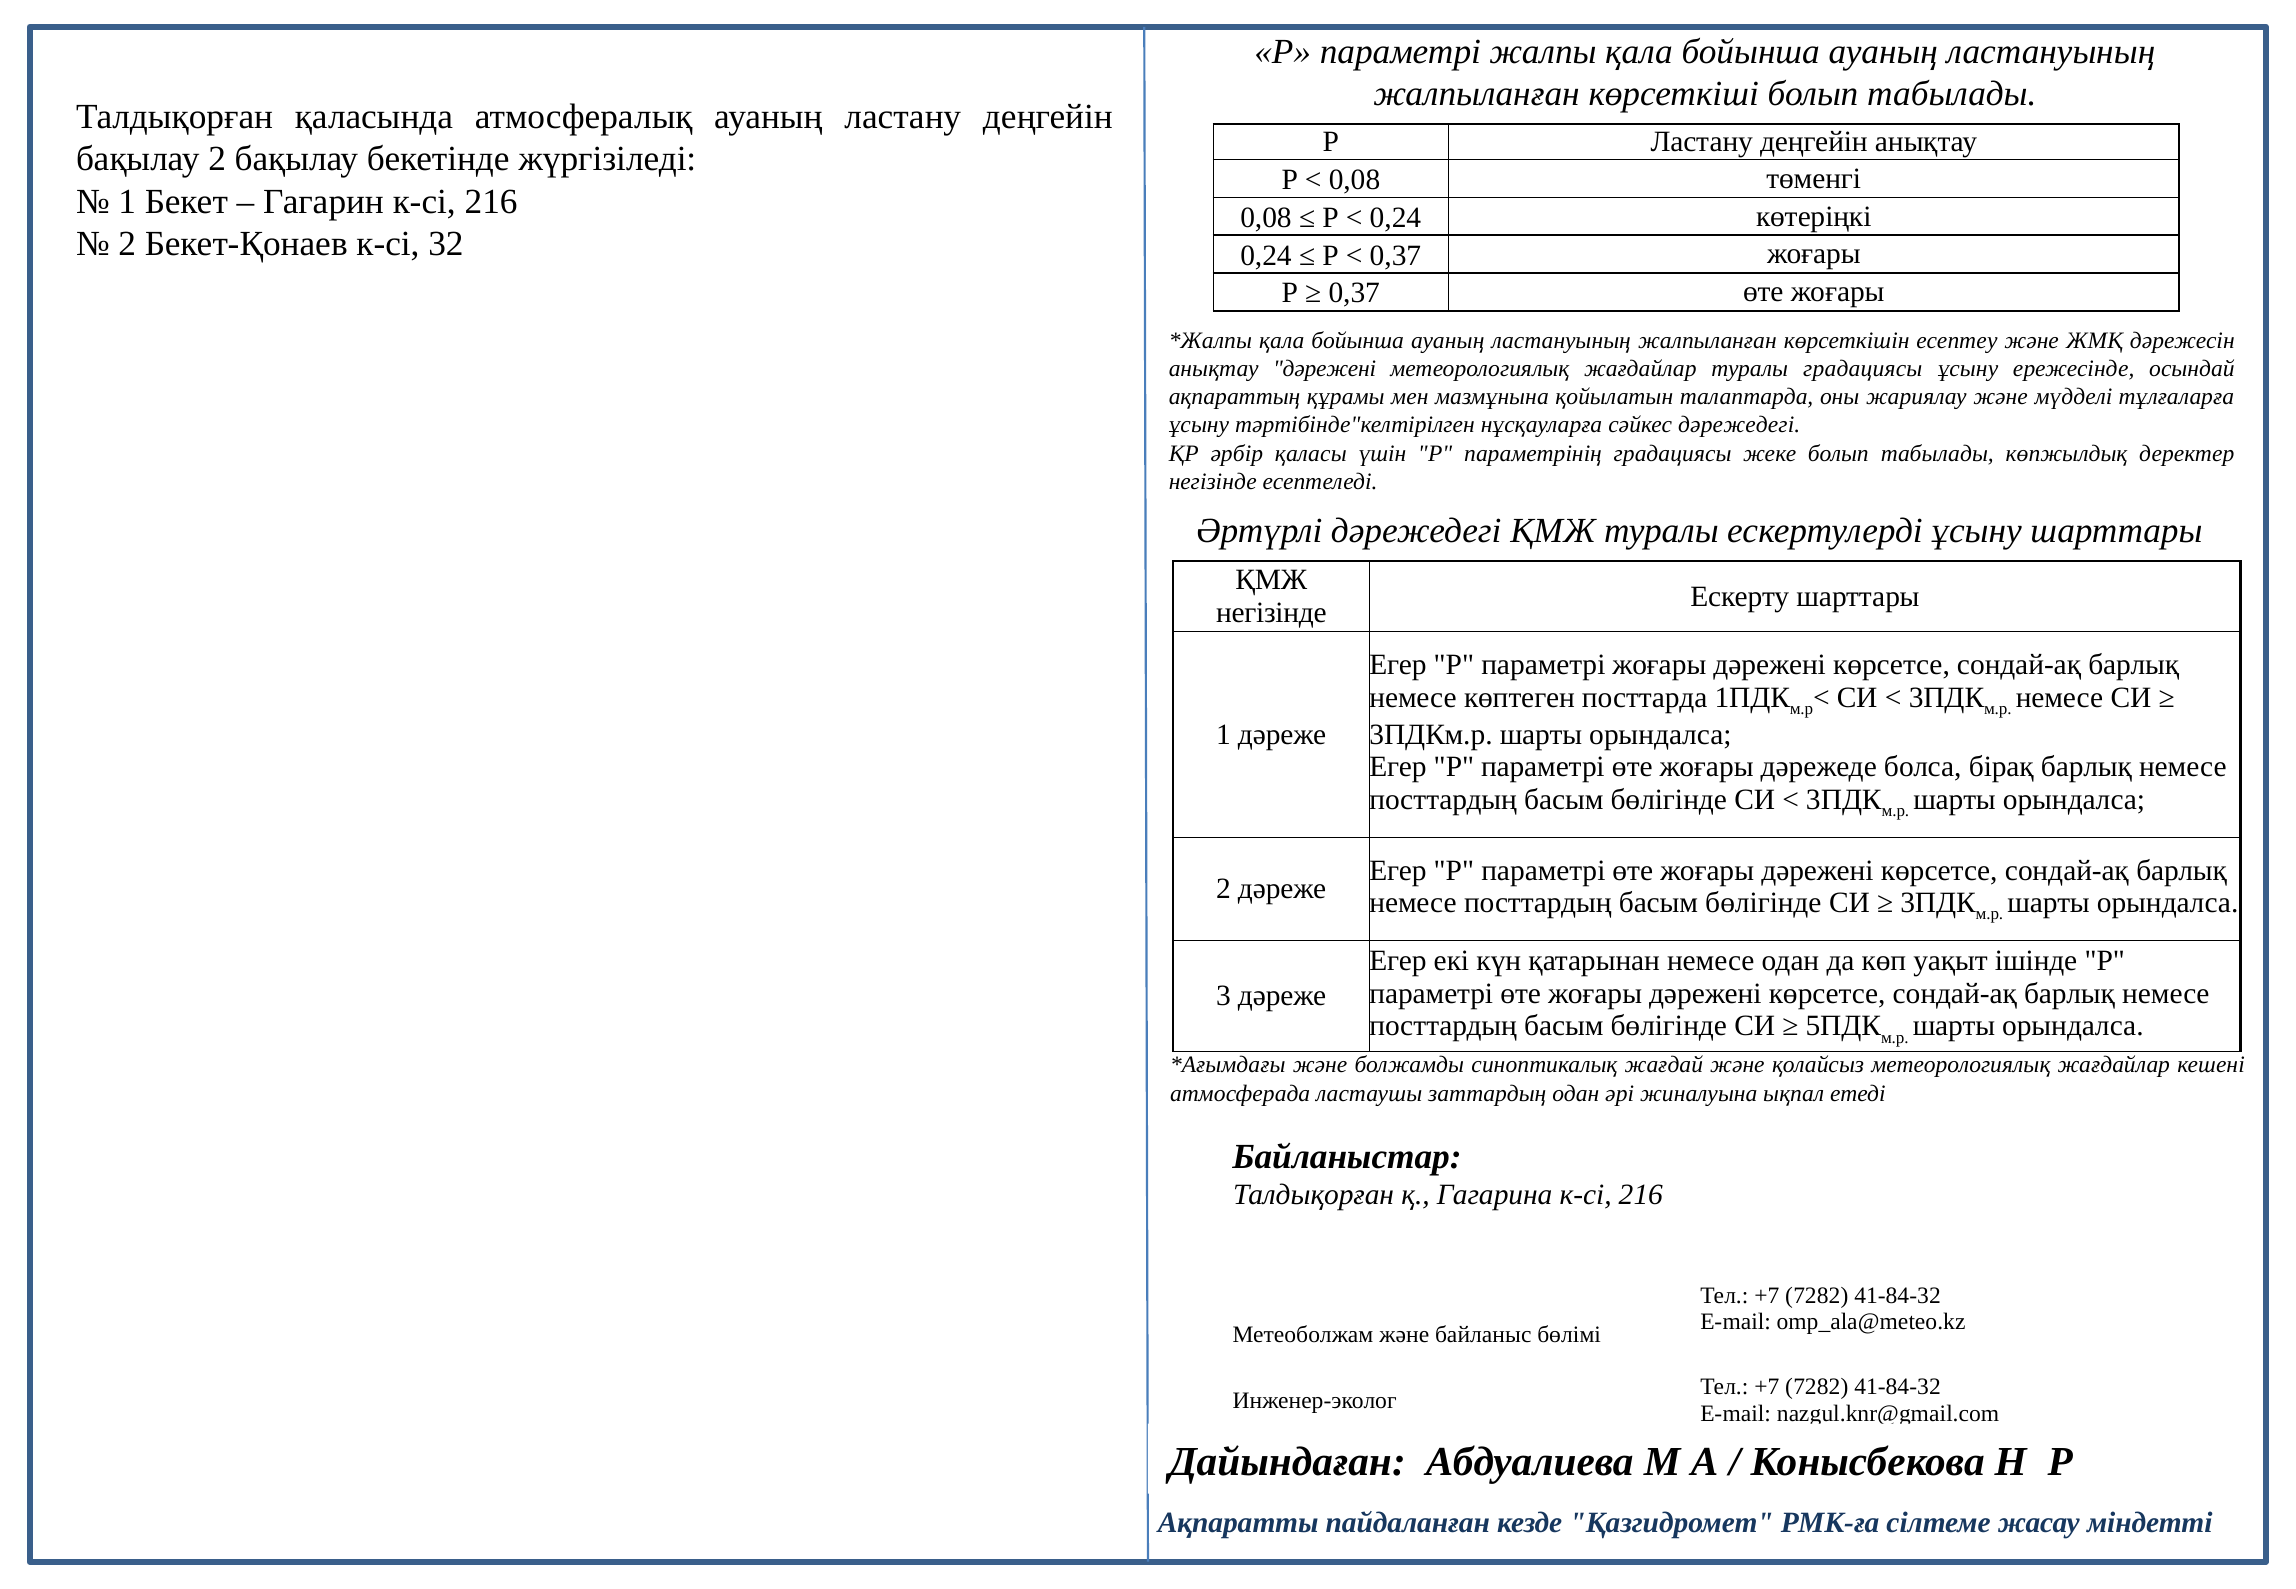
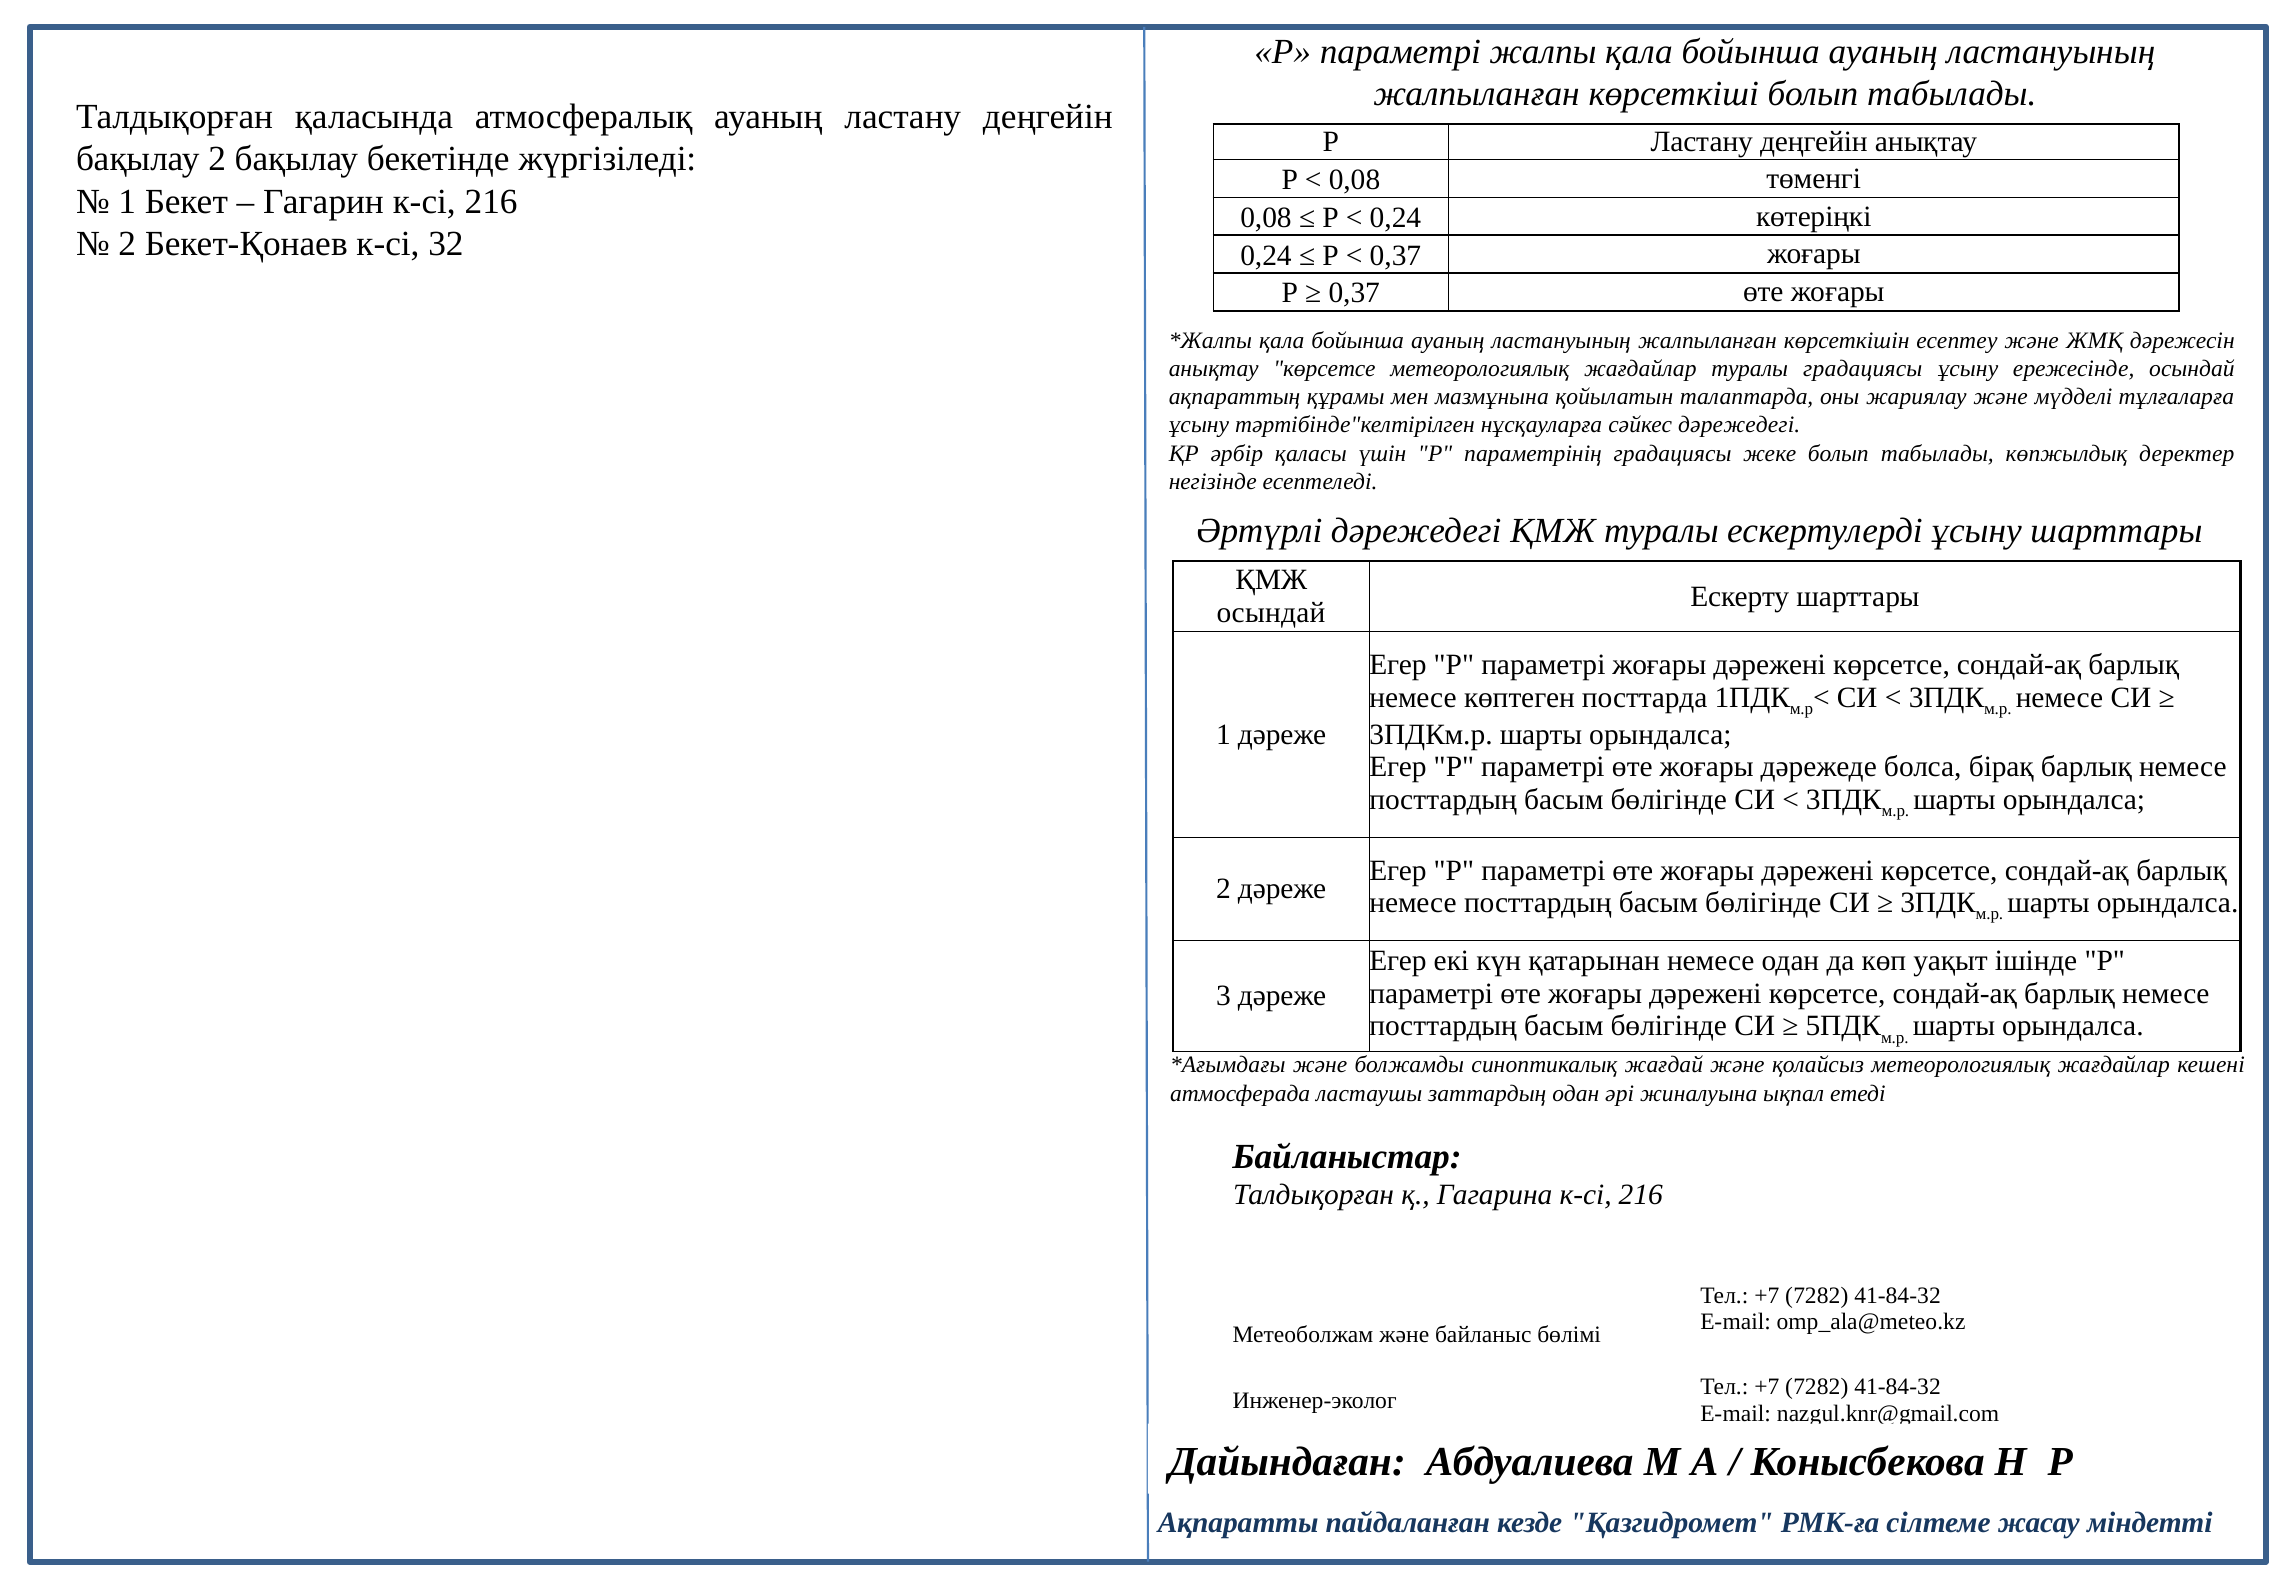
анықтау дәрежені: дәрежені -> көрсетсе (1324, 369)
негізінде: негізінде -> осындай (1271, 613)
